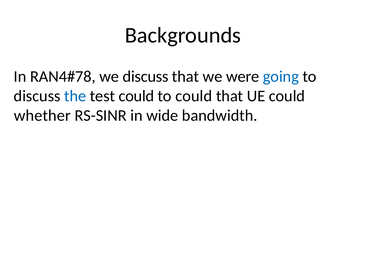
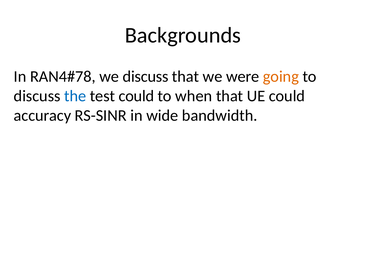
going colour: blue -> orange (281, 77)
to could: could -> when (194, 96)
whether: whether -> accuracy (42, 116)
